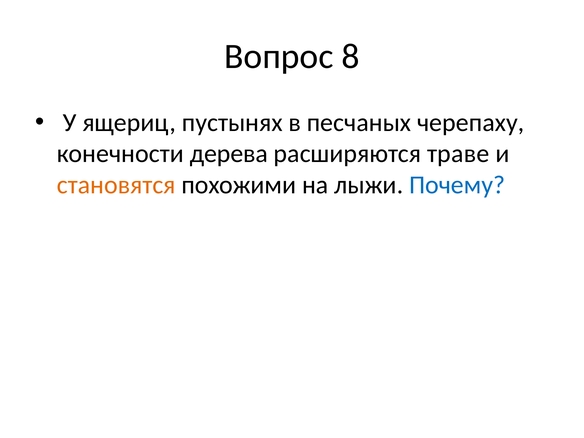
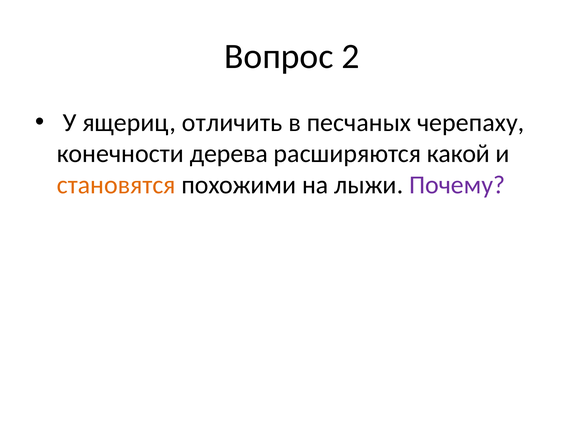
8: 8 -> 2 (351, 57)
пустынях: пустынях -> отличить (232, 123)
траве: траве -> какой (458, 154)
Почему colour: blue -> purple (457, 185)
